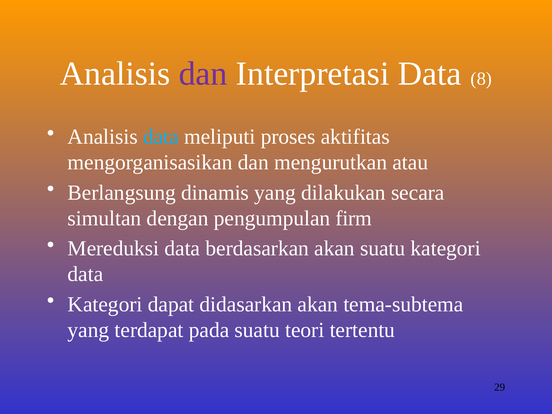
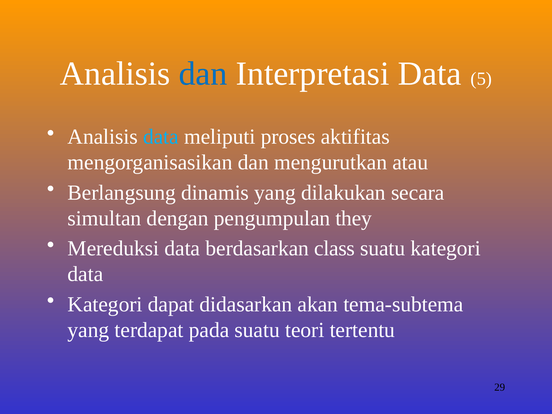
dan colour: purple -> blue (203, 74)
8: 8 -> 5 (481, 79)
firm: firm -> they (354, 218)
berdasarkan akan: akan -> class (335, 248)
